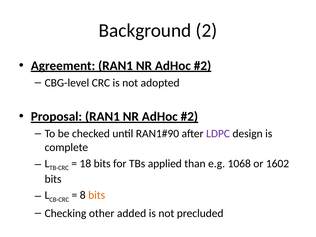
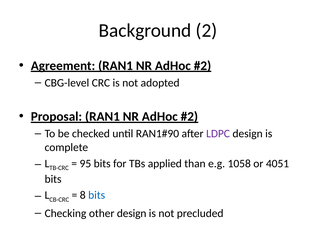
18: 18 -> 95 (85, 164)
1068: 1068 -> 1058 (239, 164)
1602: 1602 -> 4051 (278, 164)
bits colour: orange -> blue (97, 195)
other added: added -> design (132, 213)
